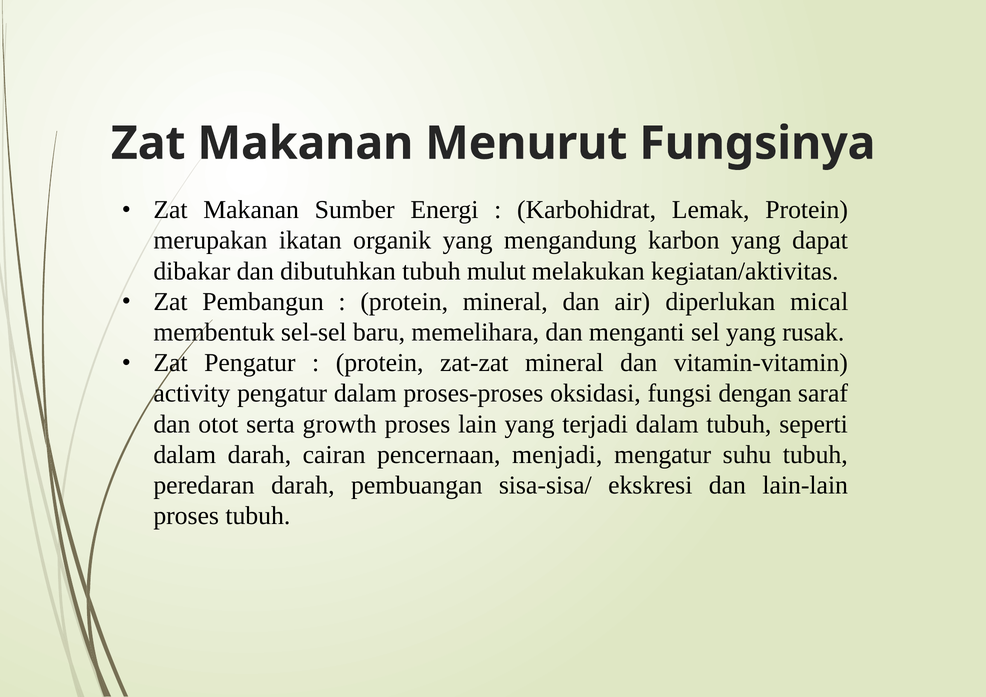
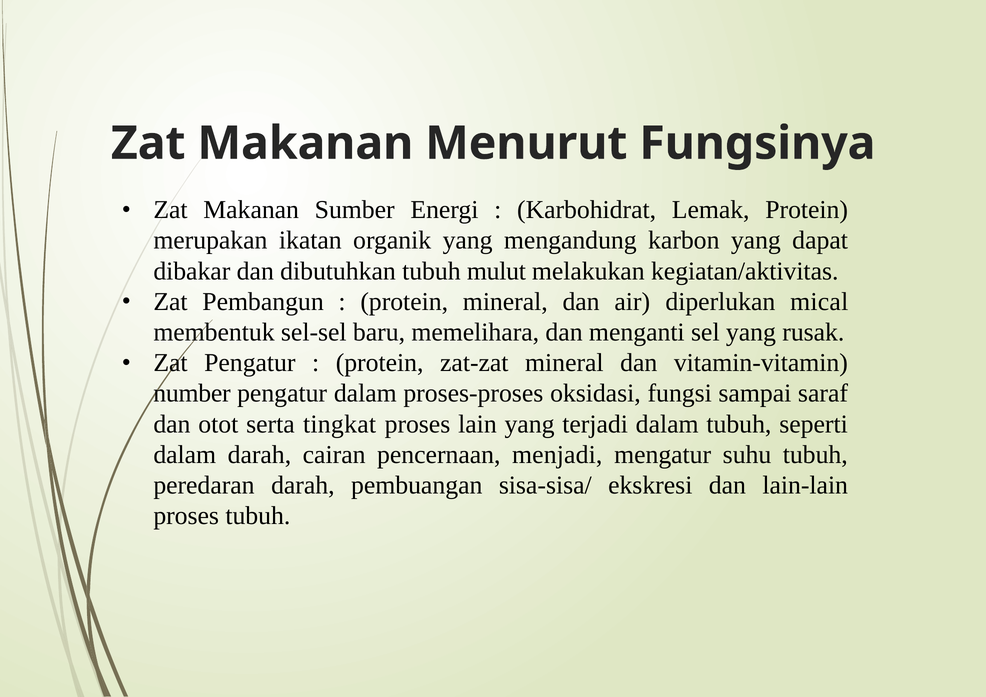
activity: activity -> number (192, 393)
dengan: dengan -> sampai (755, 393)
growth: growth -> tingkat (340, 424)
